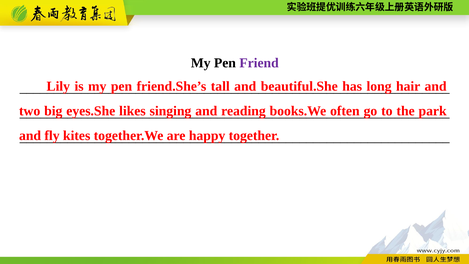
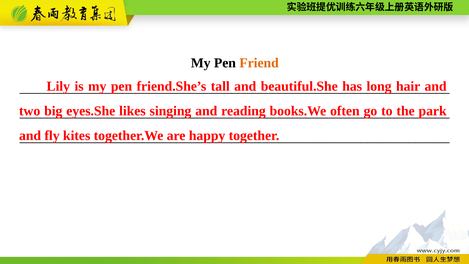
Friend colour: purple -> orange (259, 63)
